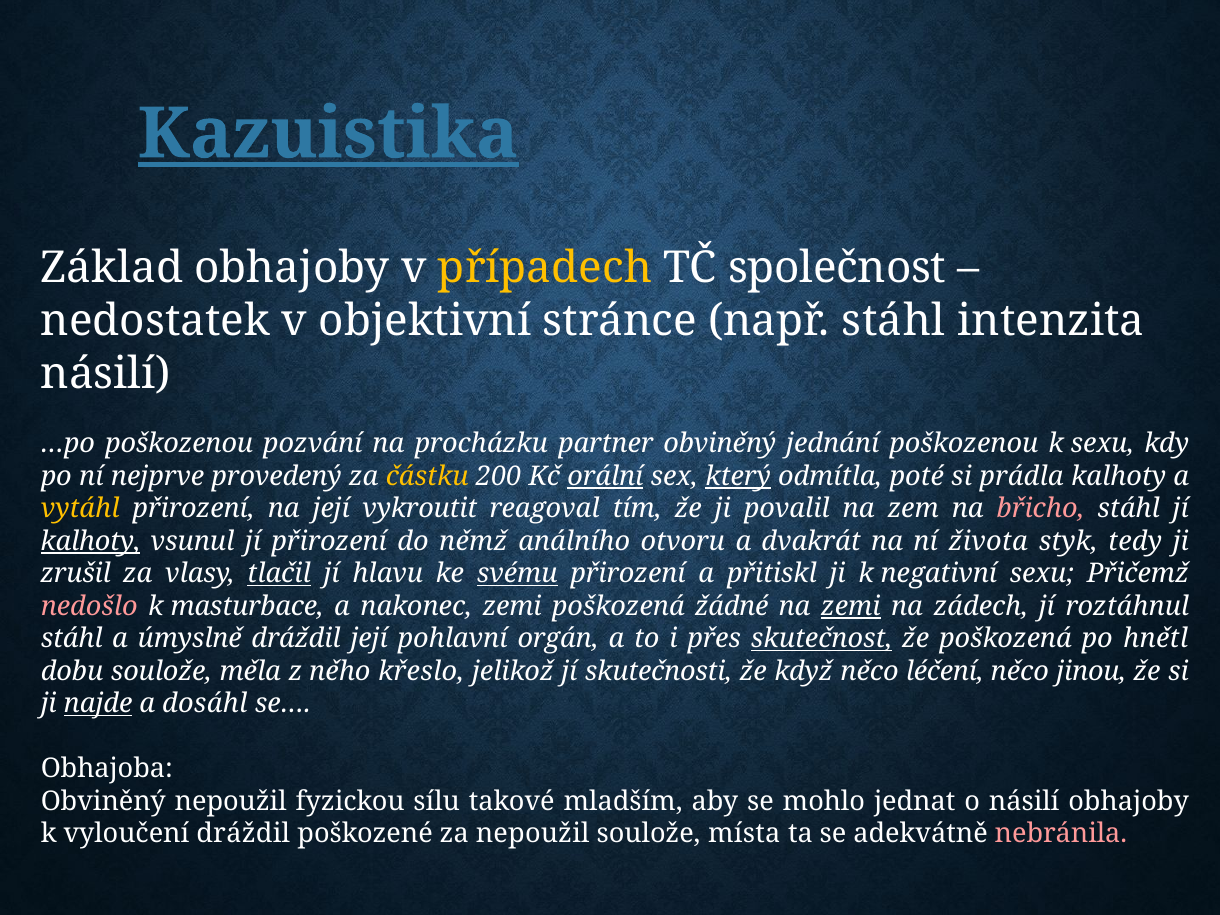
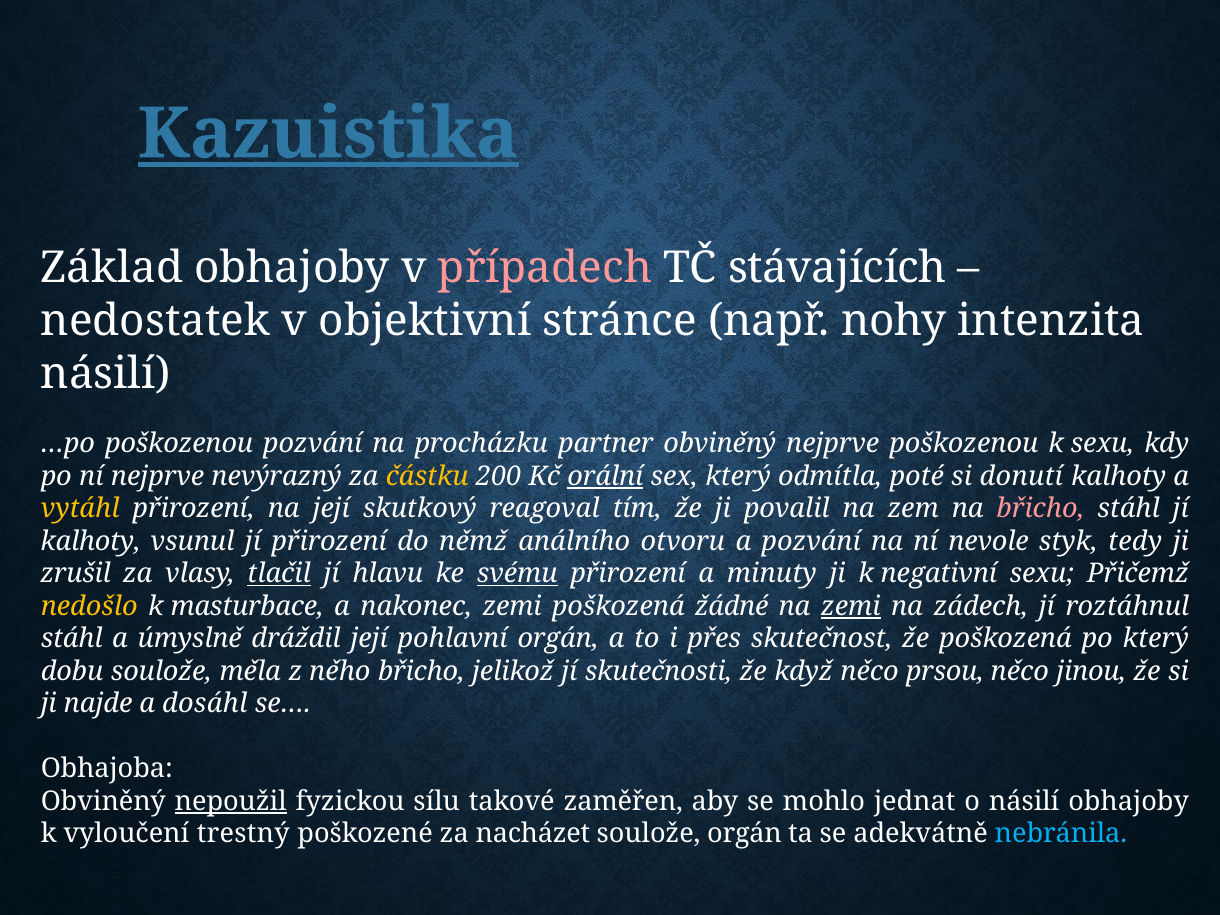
případech colour: yellow -> pink (545, 268)
společnost: společnost -> stávajících (837, 268)
např stáhl: stáhl -> nohy (894, 321)
obviněný jednání: jednání -> nejprve (833, 444)
provedený: provedený -> nevýrazný (277, 476)
který underline: present -> none (738, 476)
prádla: prádla -> donutí (1021, 476)
vykroutit: vykroutit -> skutkový (420, 509)
kalhoty underline: present -> none (91, 541)
a dvakrát: dvakrát -> pozvání (811, 541)
života: života -> nevole (989, 541)
přitiskl: přitiskl -> minuty (772, 574)
nedošlo colour: pink -> yellow (89, 606)
skutečnost underline: present -> none (822, 639)
po hnětl: hnětl -> který (1156, 639)
něho křeslo: křeslo -> břicho (421, 671)
léčení: léčení -> prsou (945, 671)
najde underline: present -> none (98, 704)
nepoužil underline: none -> present (231, 801)
mladším: mladším -> zaměřen (623, 801)
vyloučení dráždil: dráždil -> trestný (243, 834)
za nepoužil: nepoužil -> nacházet (533, 834)
soulože místa: místa -> orgán (744, 834)
nebránila colour: pink -> light blue (1061, 834)
